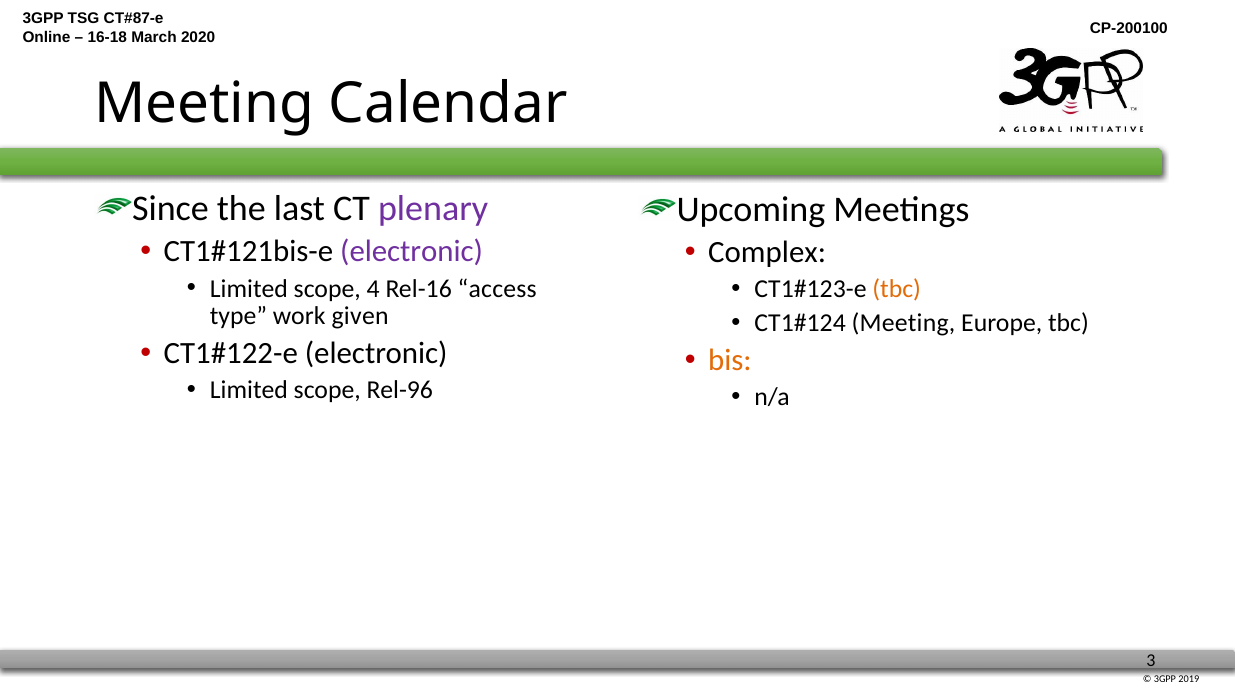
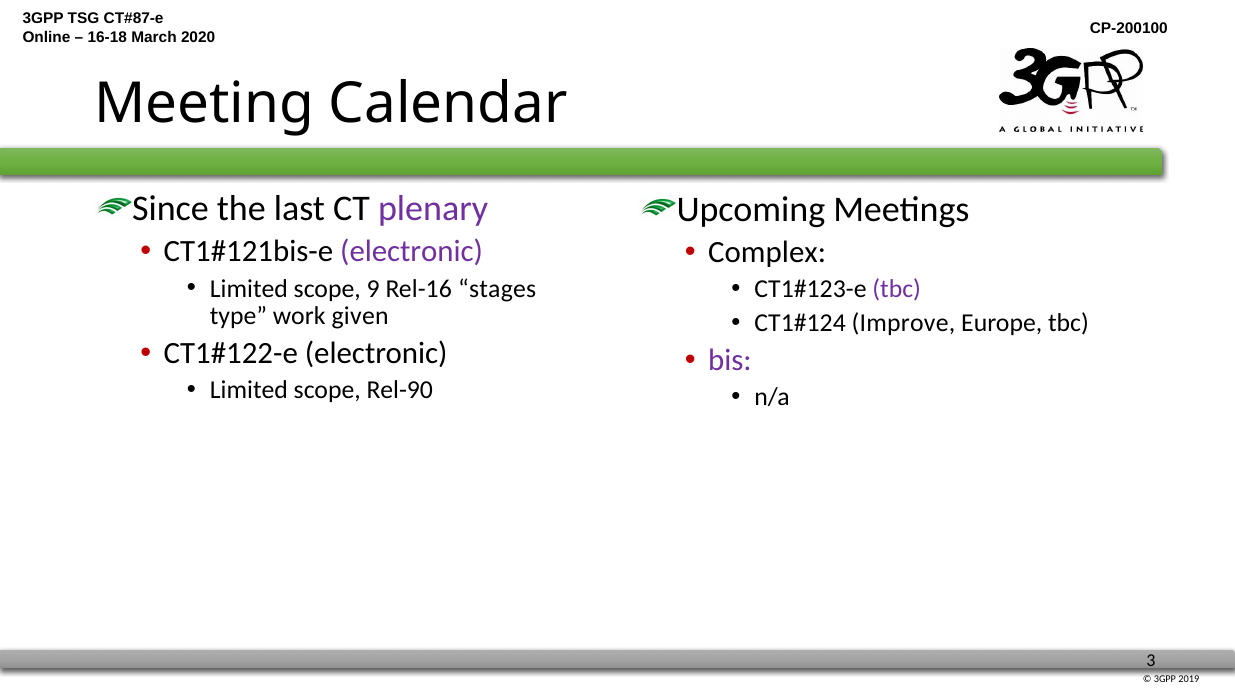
4: 4 -> 9 (373, 288)
access: access -> stages (497, 288)
tbc colour: orange -> purple (897, 289)
Meeting: Meeting -> Improve (903, 323)
bis colour: orange -> purple (730, 360)
Rel-96: Rel-96 -> Rel-90 (400, 390)
